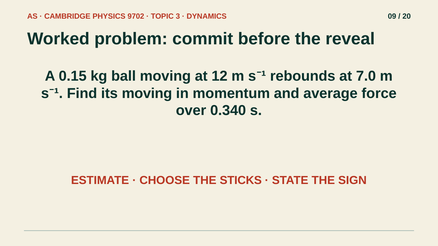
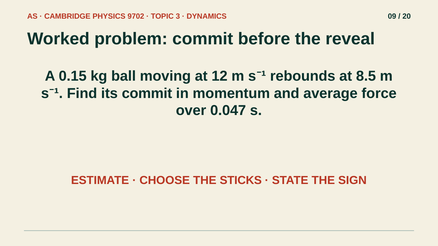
7.0: 7.0 -> 8.5 (366, 76)
its moving: moving -> commit (147, 93)
0.340: 0.340 -> 0.047 (228, 111)
